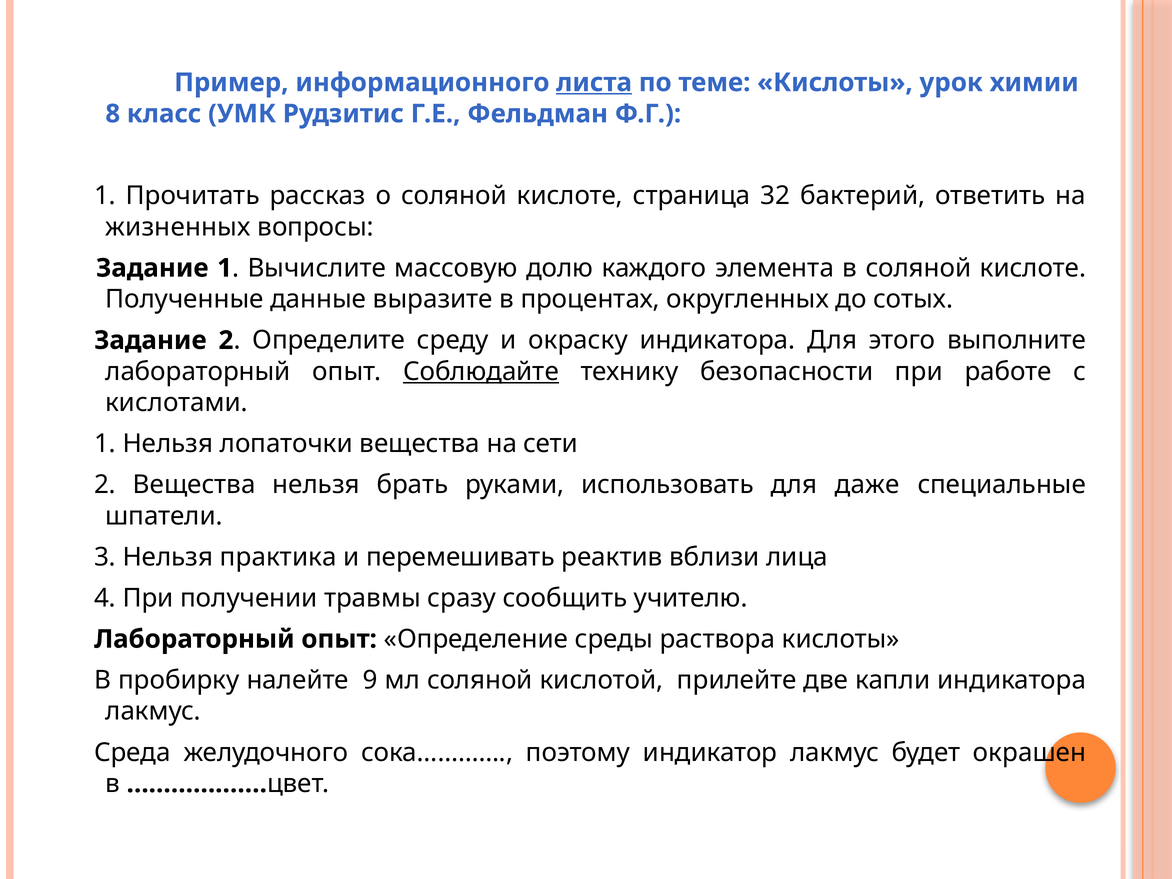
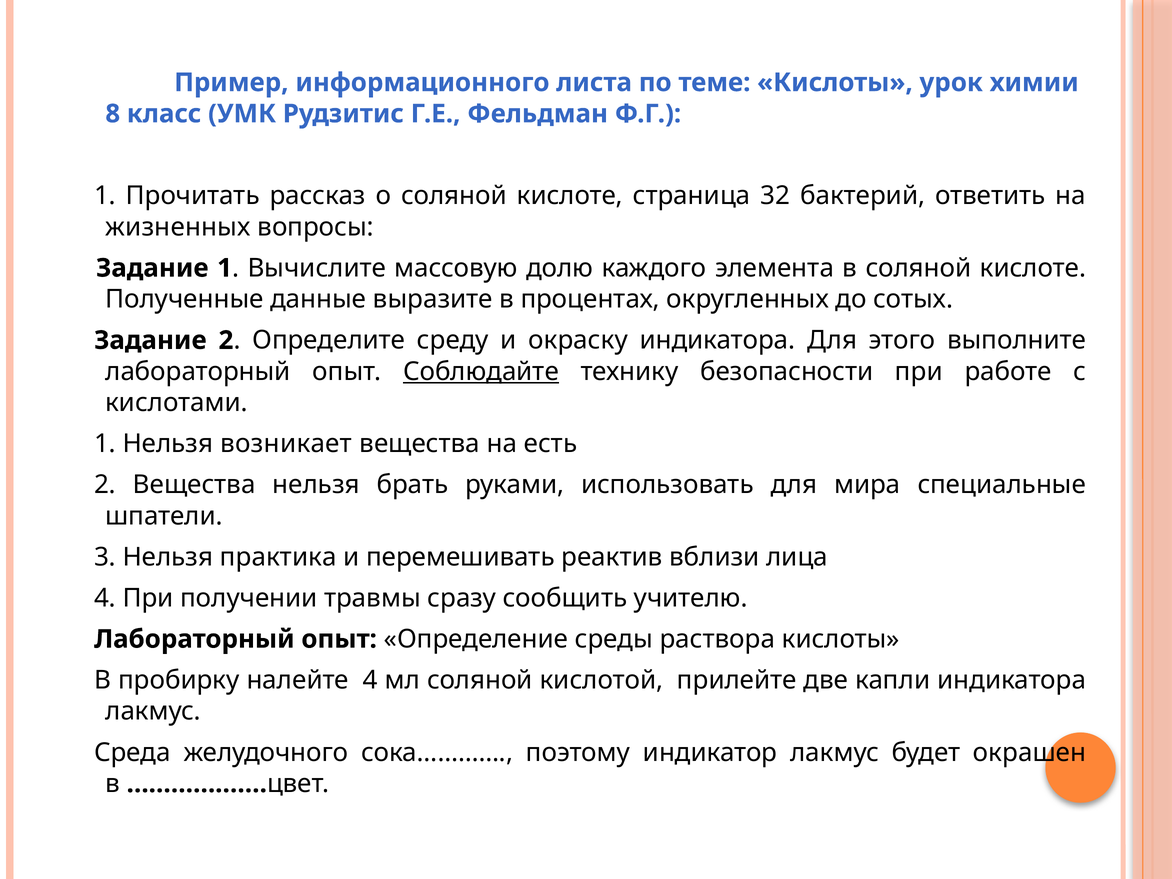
листа underline: present -> none (594, 83)
лопаточки: лопаточки -> возникает (286, 444)
сети: сети -> есть (550, 444)
даже: даже -> мира (867, 485)
налейте 9: 9 -> 4 (370, 680)
